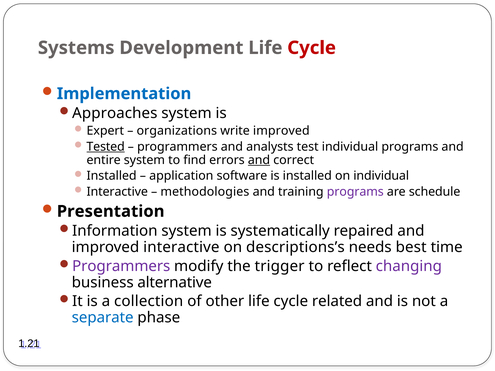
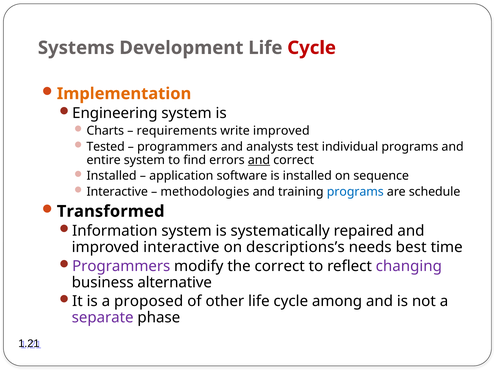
Implementation colour: blue -> orange (124, 94)
Approaches: Approaches -> Engineering (115, 113)
Expert: Expert -> Charts (105, 131)
organizations: organizations -> requirements (177, 131)
Tested underline: present -> none (106, 147)
on individual: individual -> sequence (381, 176)
programs colour: purple -> blue (355, 192)
Presentation: Presentation -> Transformed (111, 211)
the trigger: trigger -> correct (280, 266)
collection: collection -> proposed (149, 302)
related: related -> among (337, 302)
separate colour: blue -> purple (103, 318)
